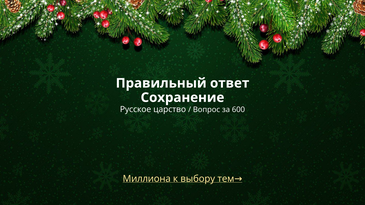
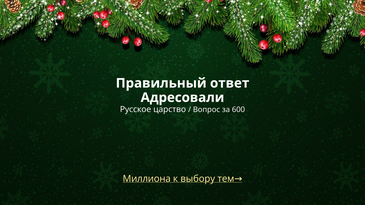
Сохранение: Сохранение -> Адресовали (182, 98)
